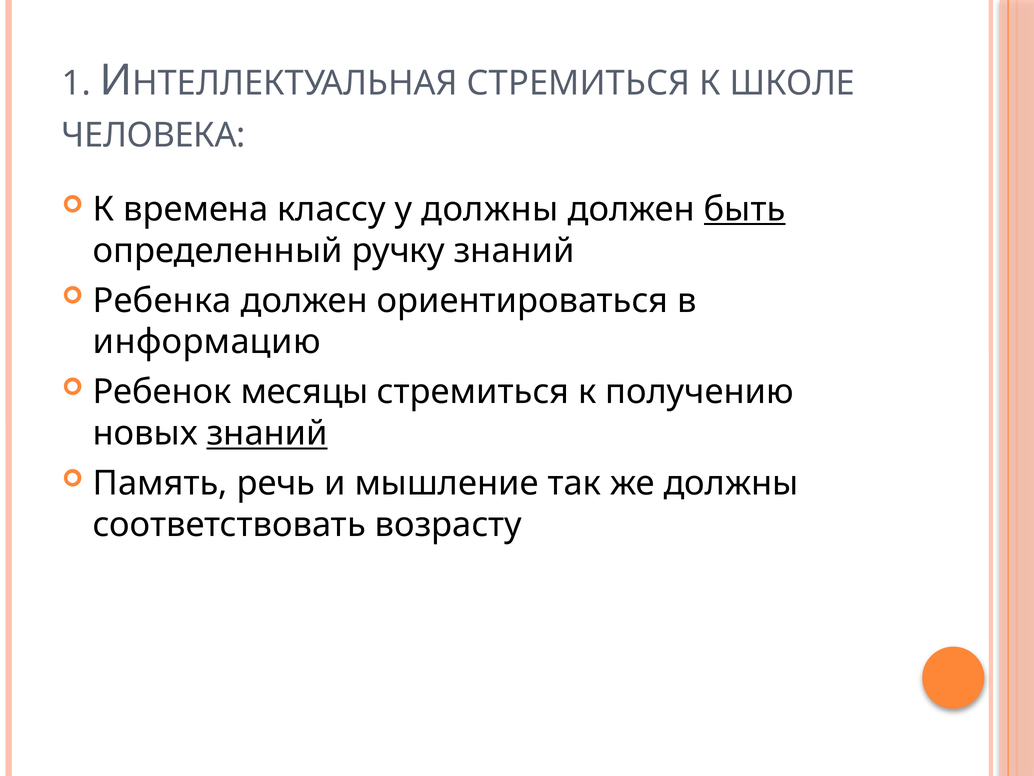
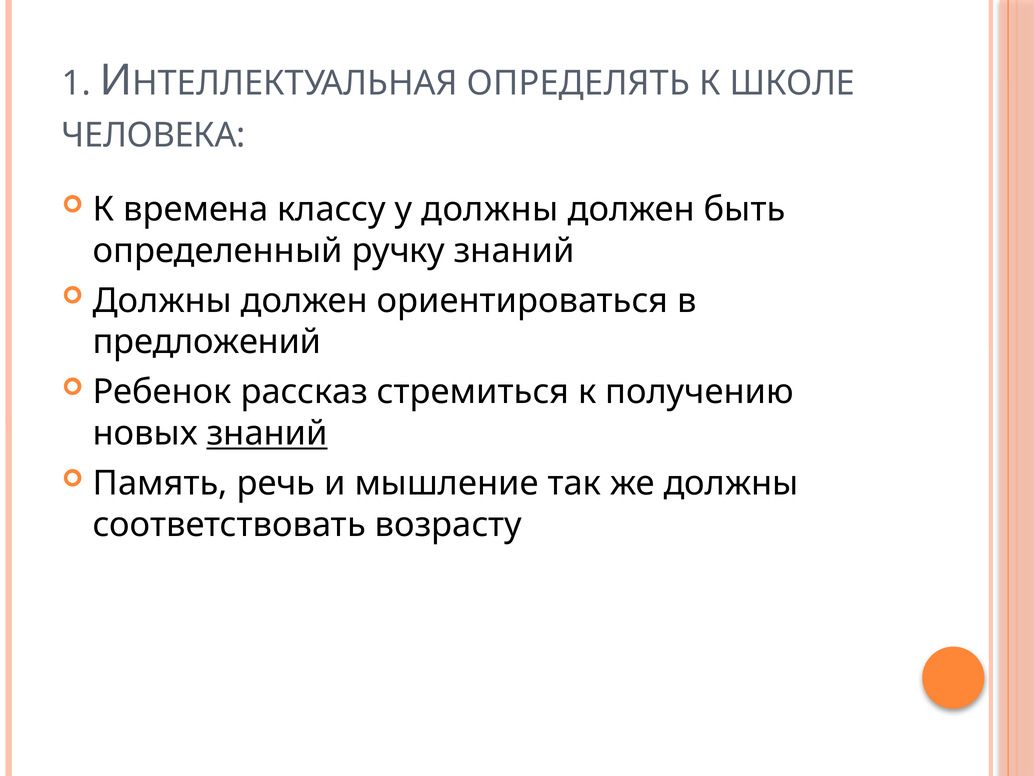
СТРЕМИТЬСЯ: СТРЕМИТЬСЯ -> ОПРЕДЕЛЯТЬ (578, 83)
быть underline: present -> none (745, 209)
Ребенка: Ребенка -> Должны (162, 300)
информацию: информацию -> предложений (207, 342)
месяцы: месяцы -> рассказ (304, 392)
